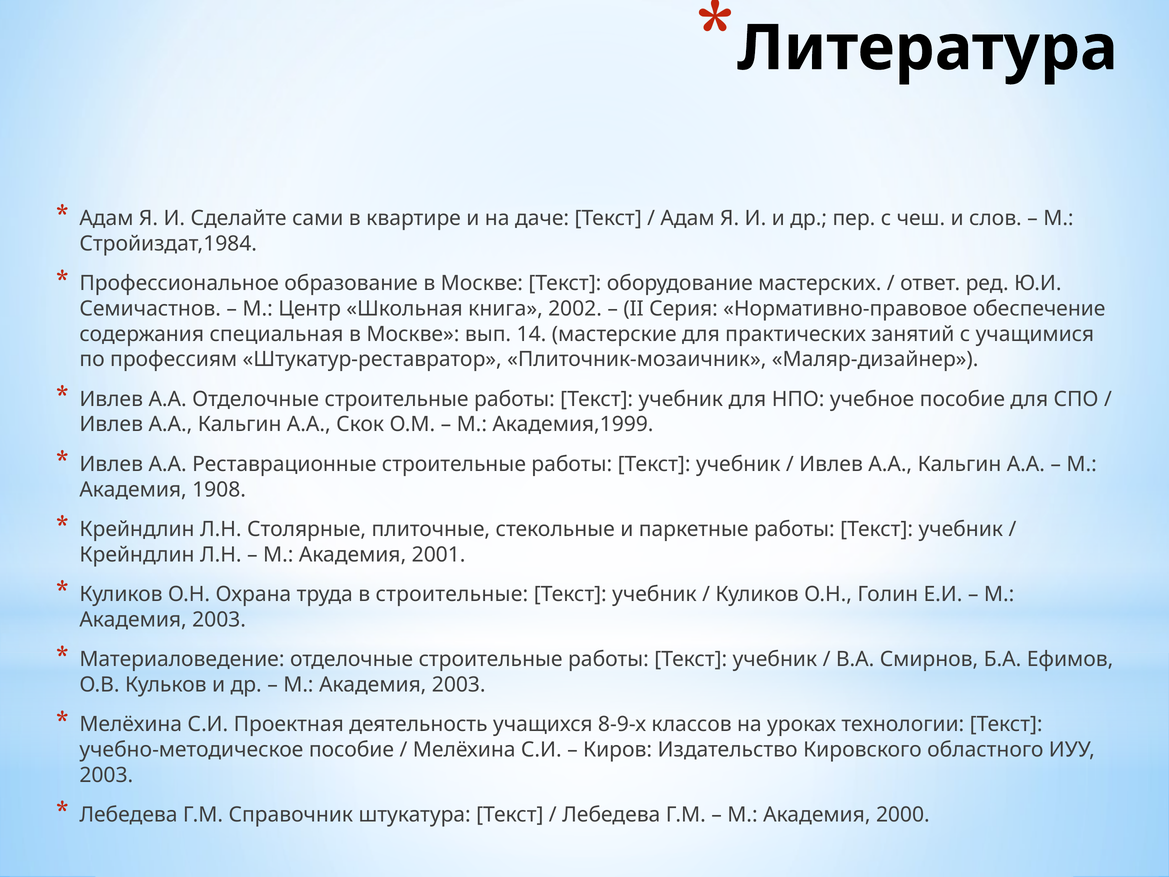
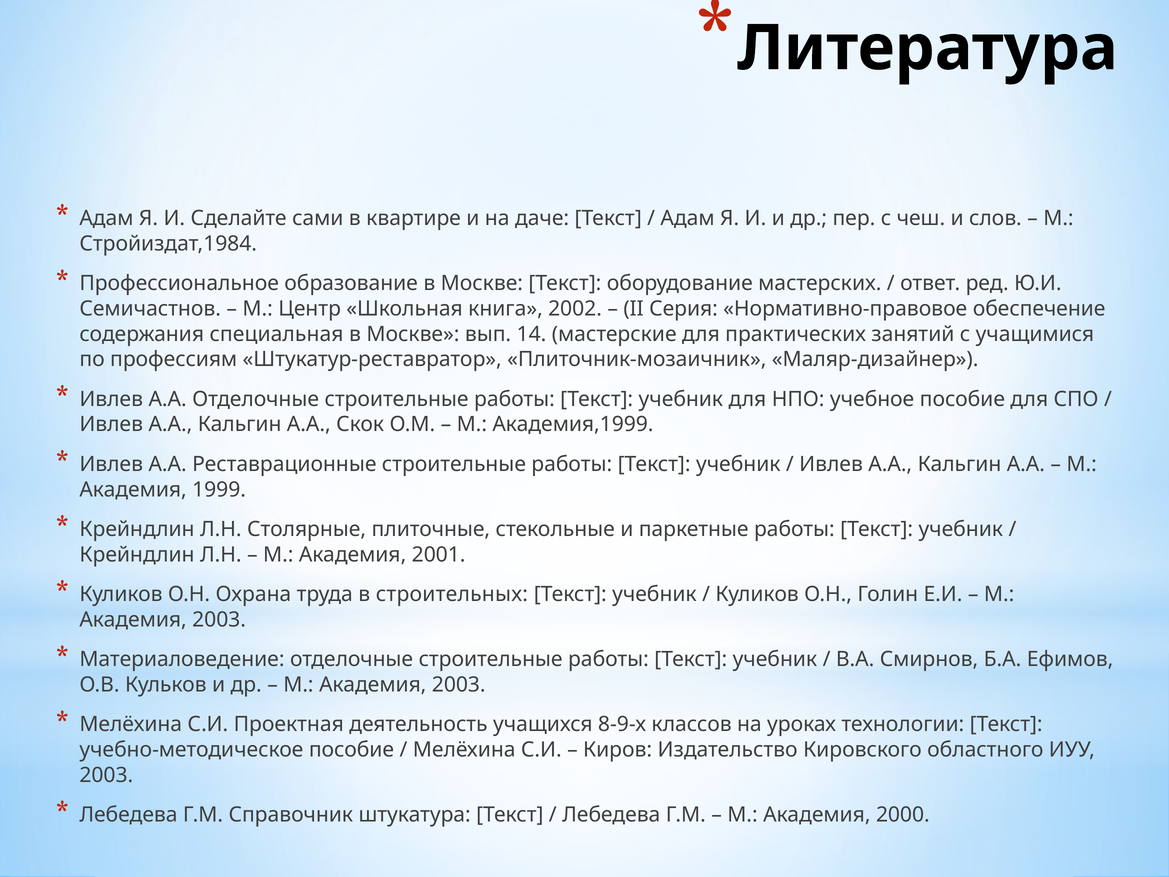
1908: 1908 -> 1999 (219, 489)
в строительные: строительные -> строительных (452, 594)
